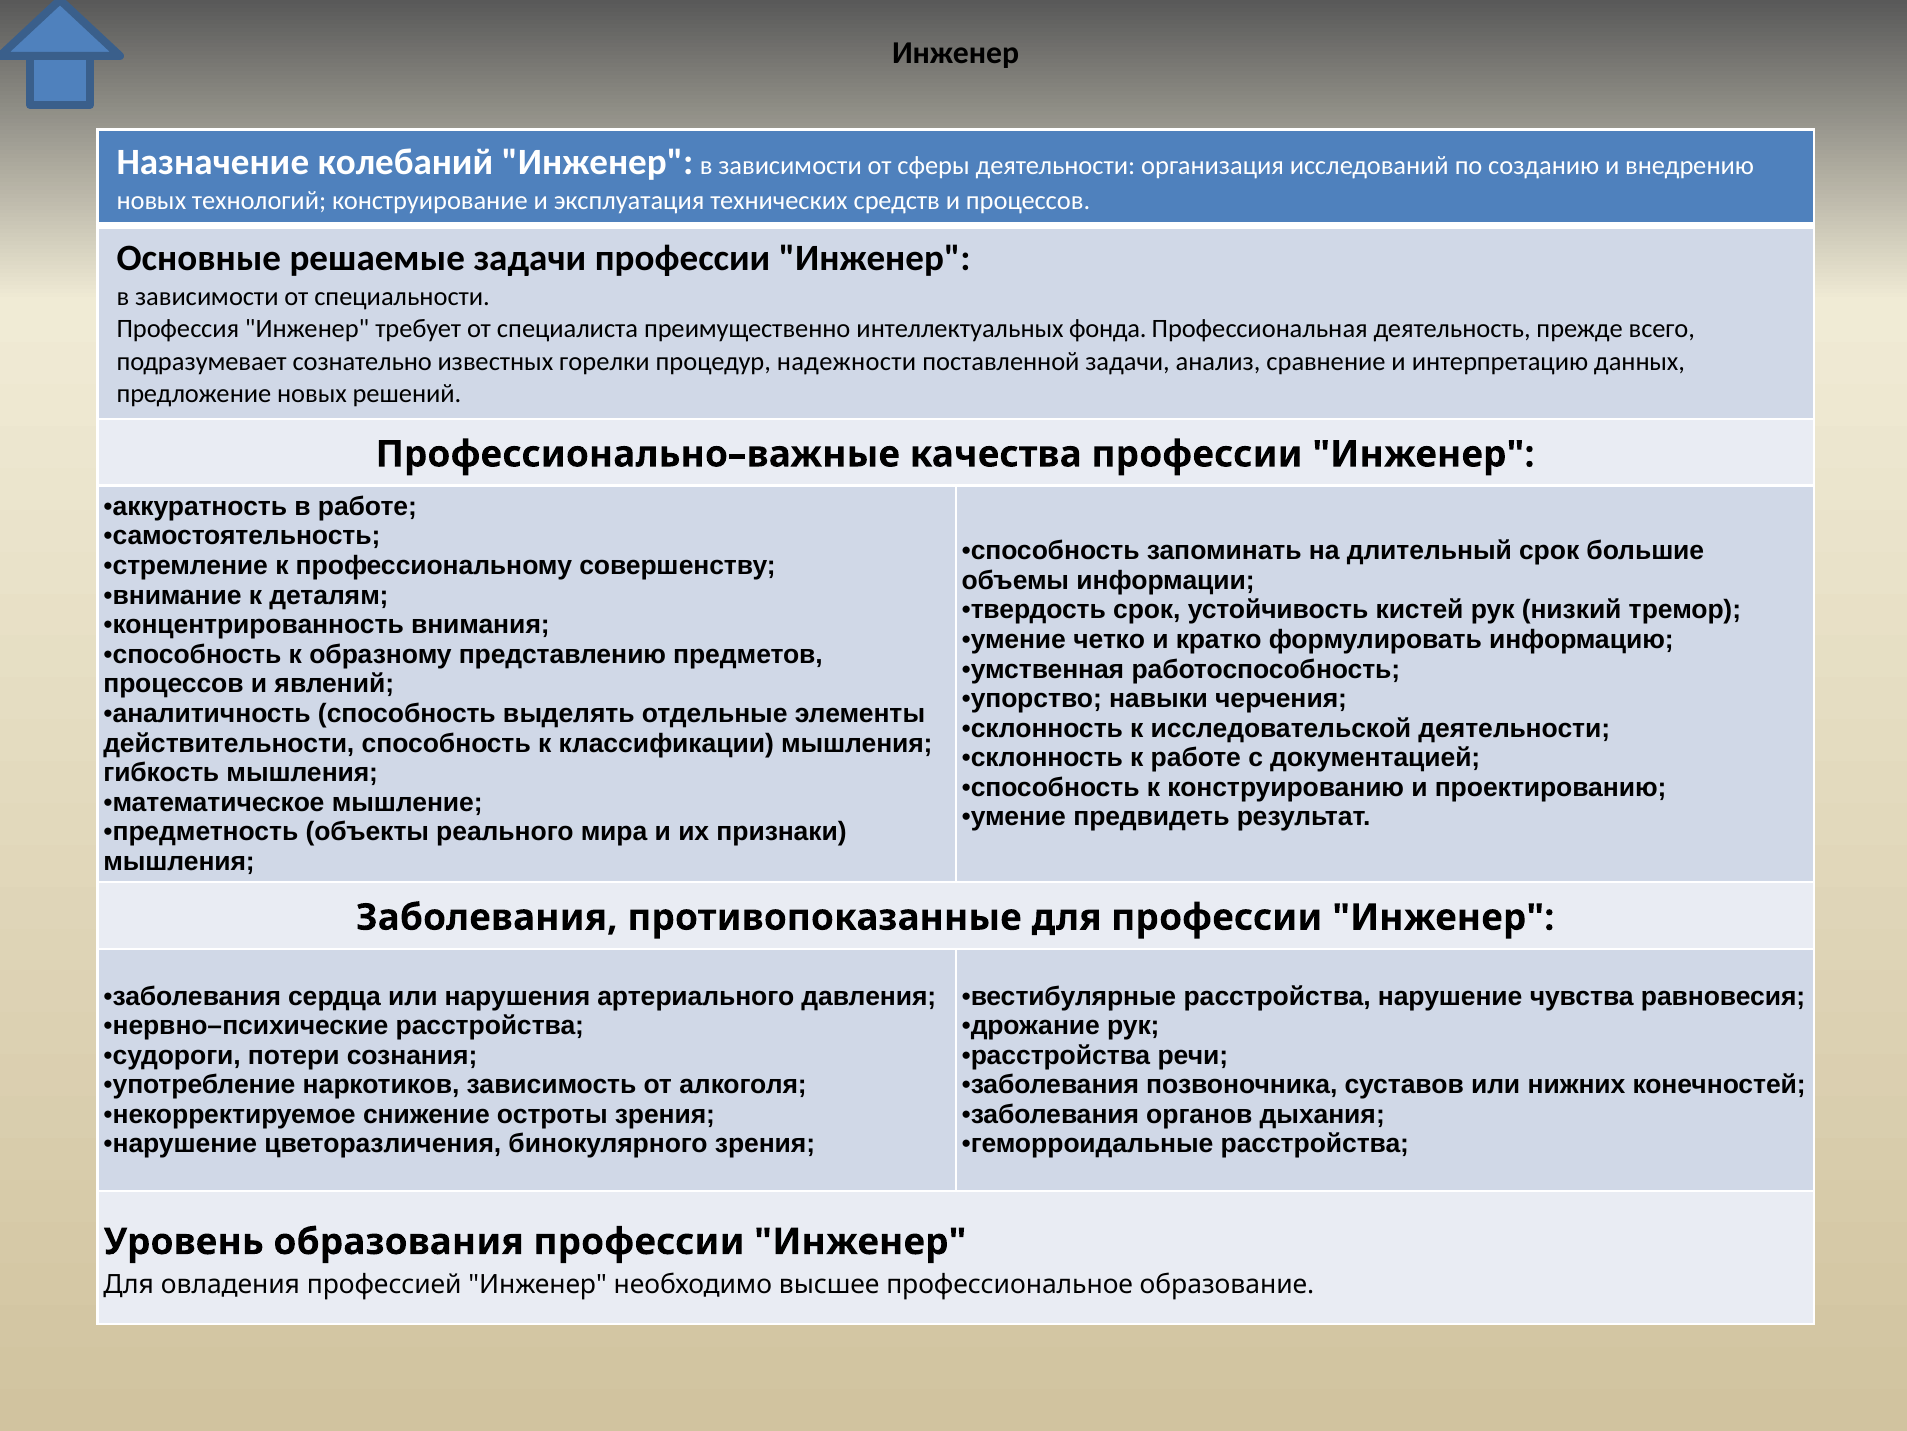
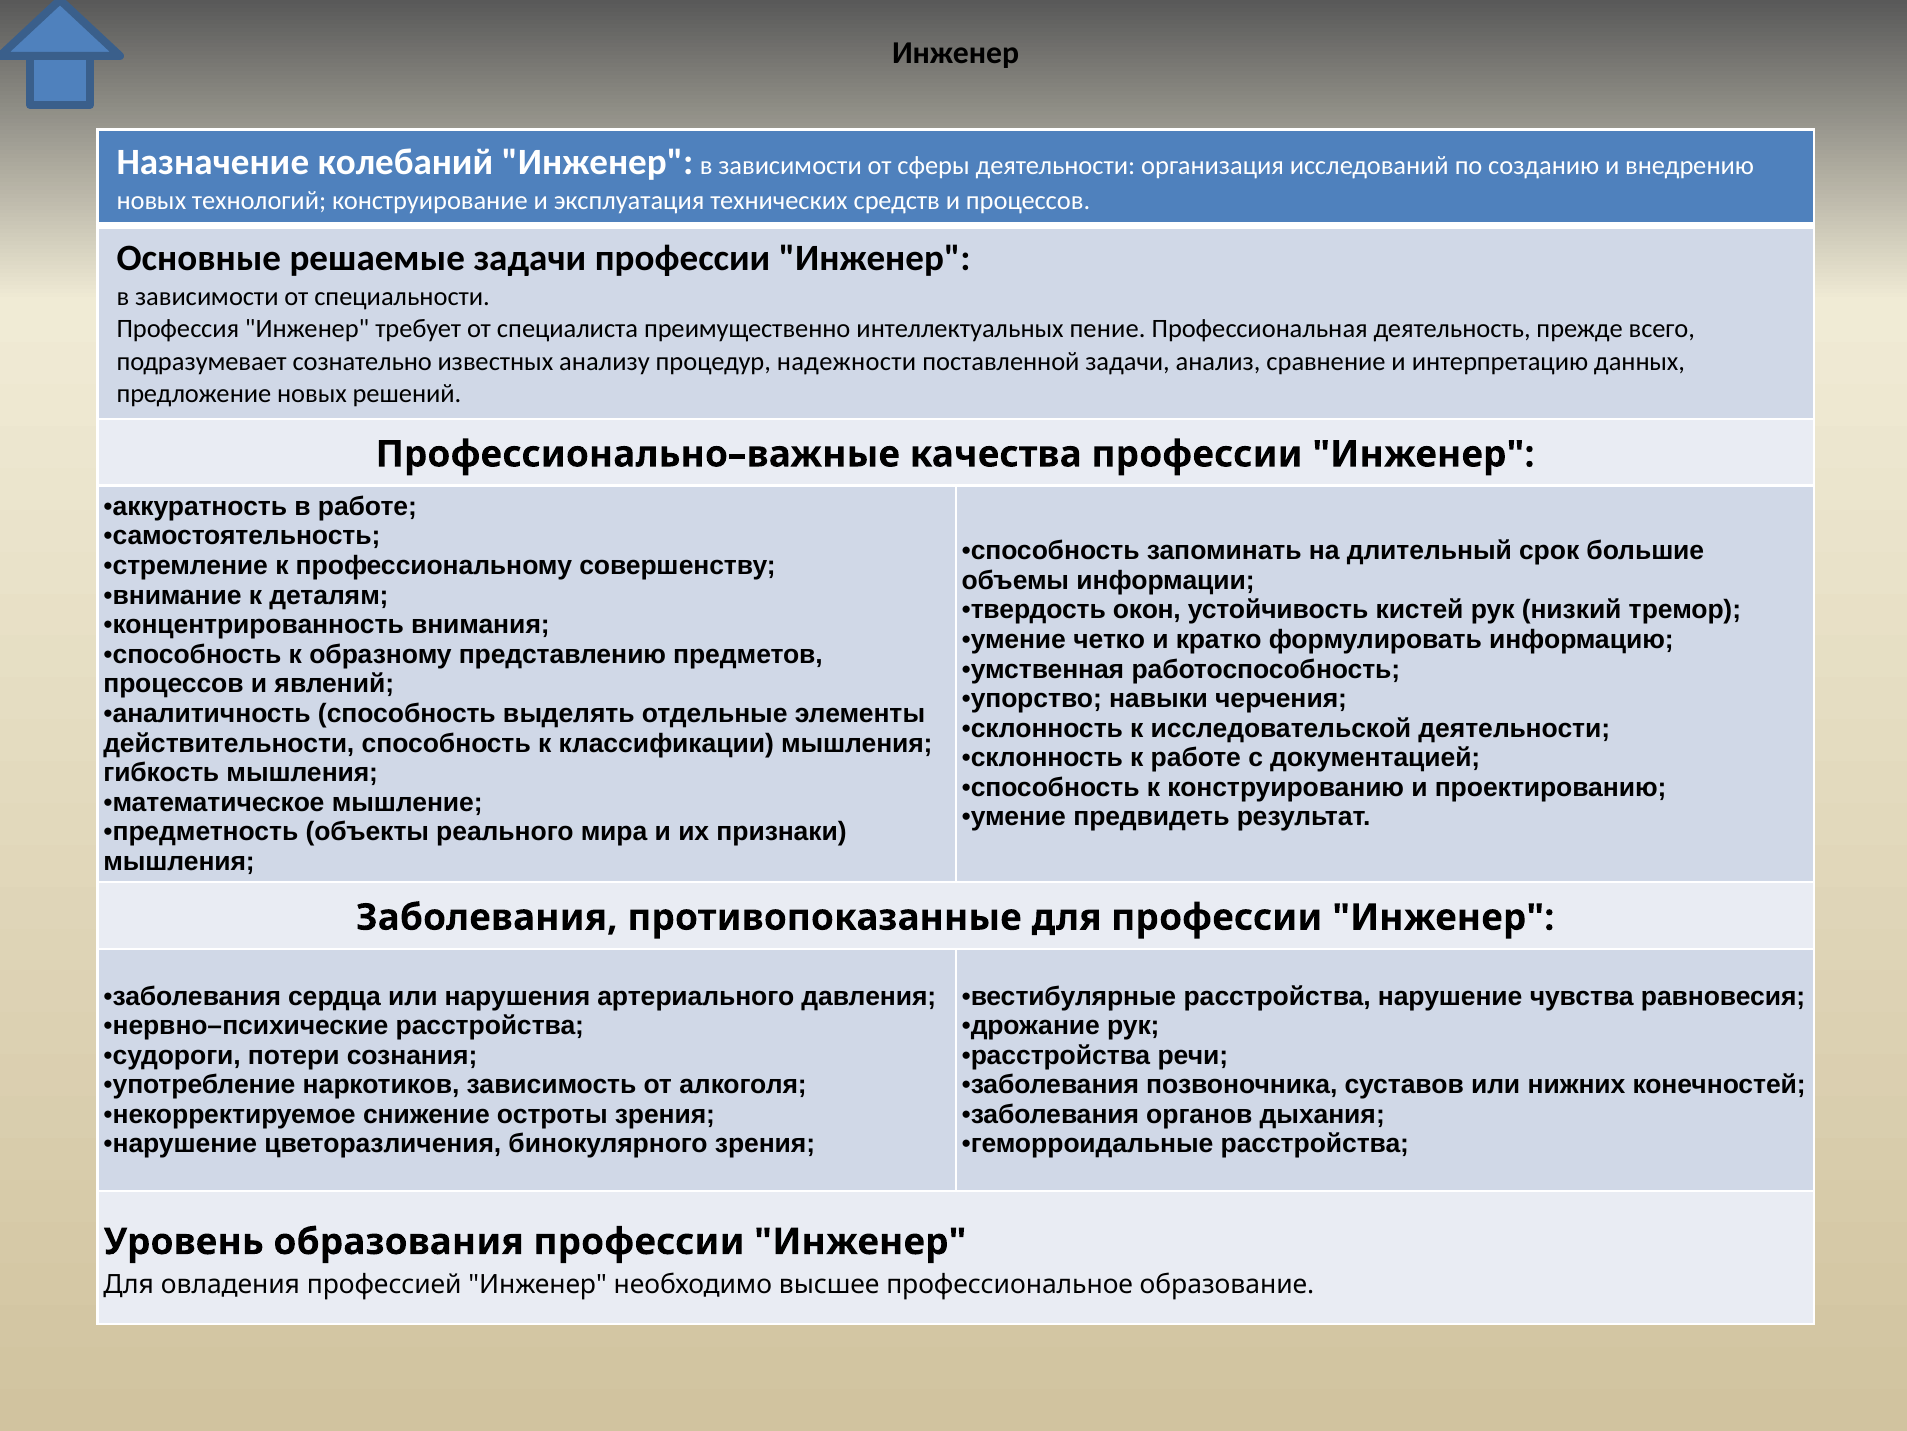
фонда: фонда -> пение (1108, 329)
горелки: горелки -> анализу (604, 361)
твердость срок: срок -> окон (1147, 610)
